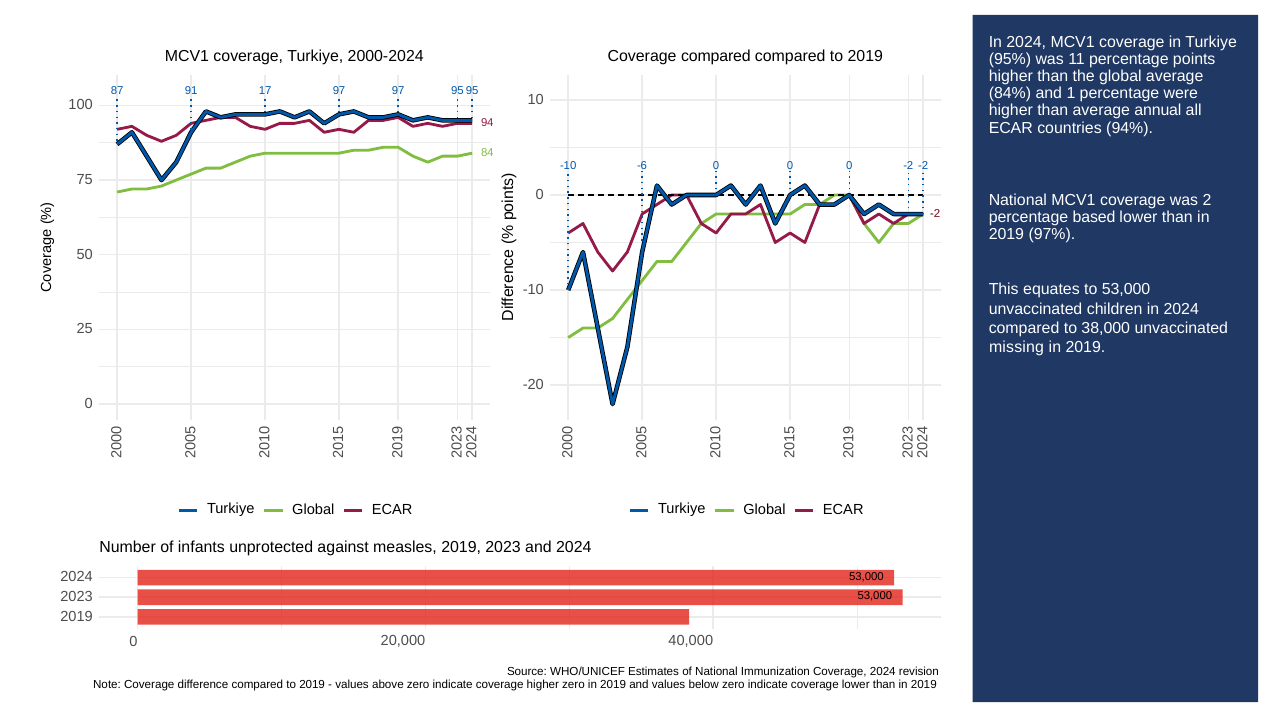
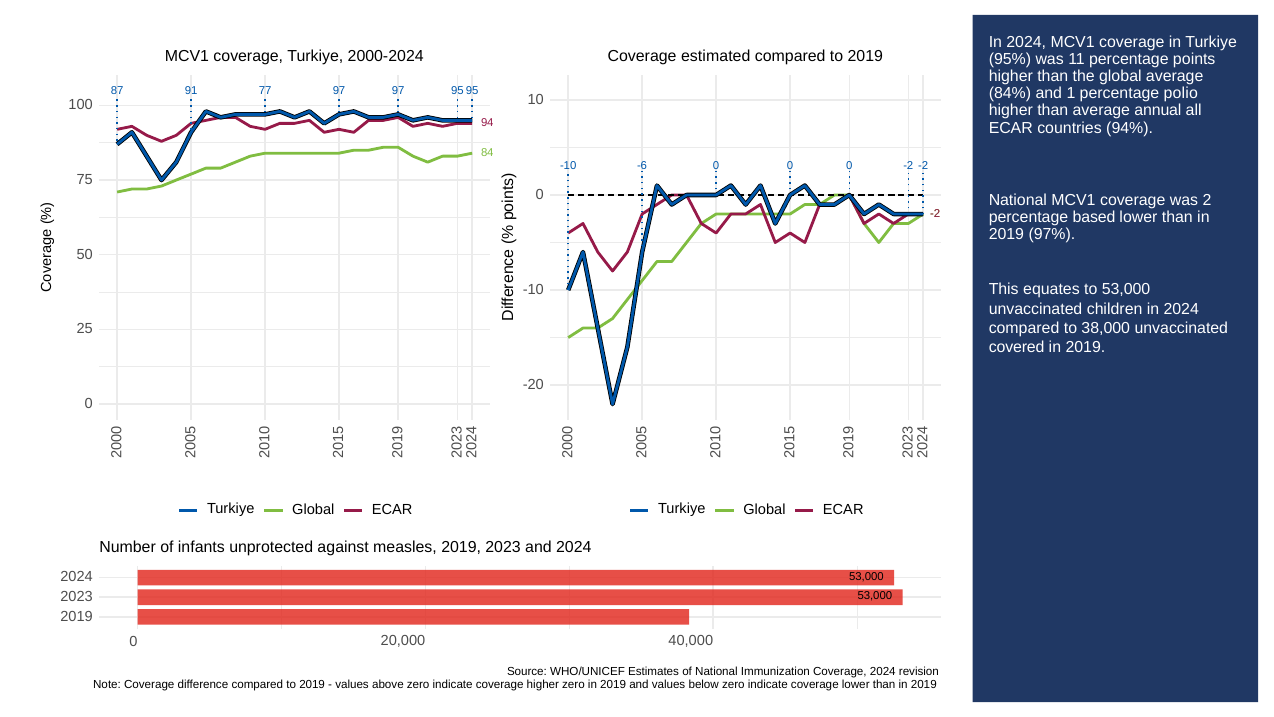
Coverage compared: compared -> estimated (716, 56)
17: 17 -> 77 (265, 91)
were: were -> polio (1181, 93)
missing: missing -> covered (1017, 347)
